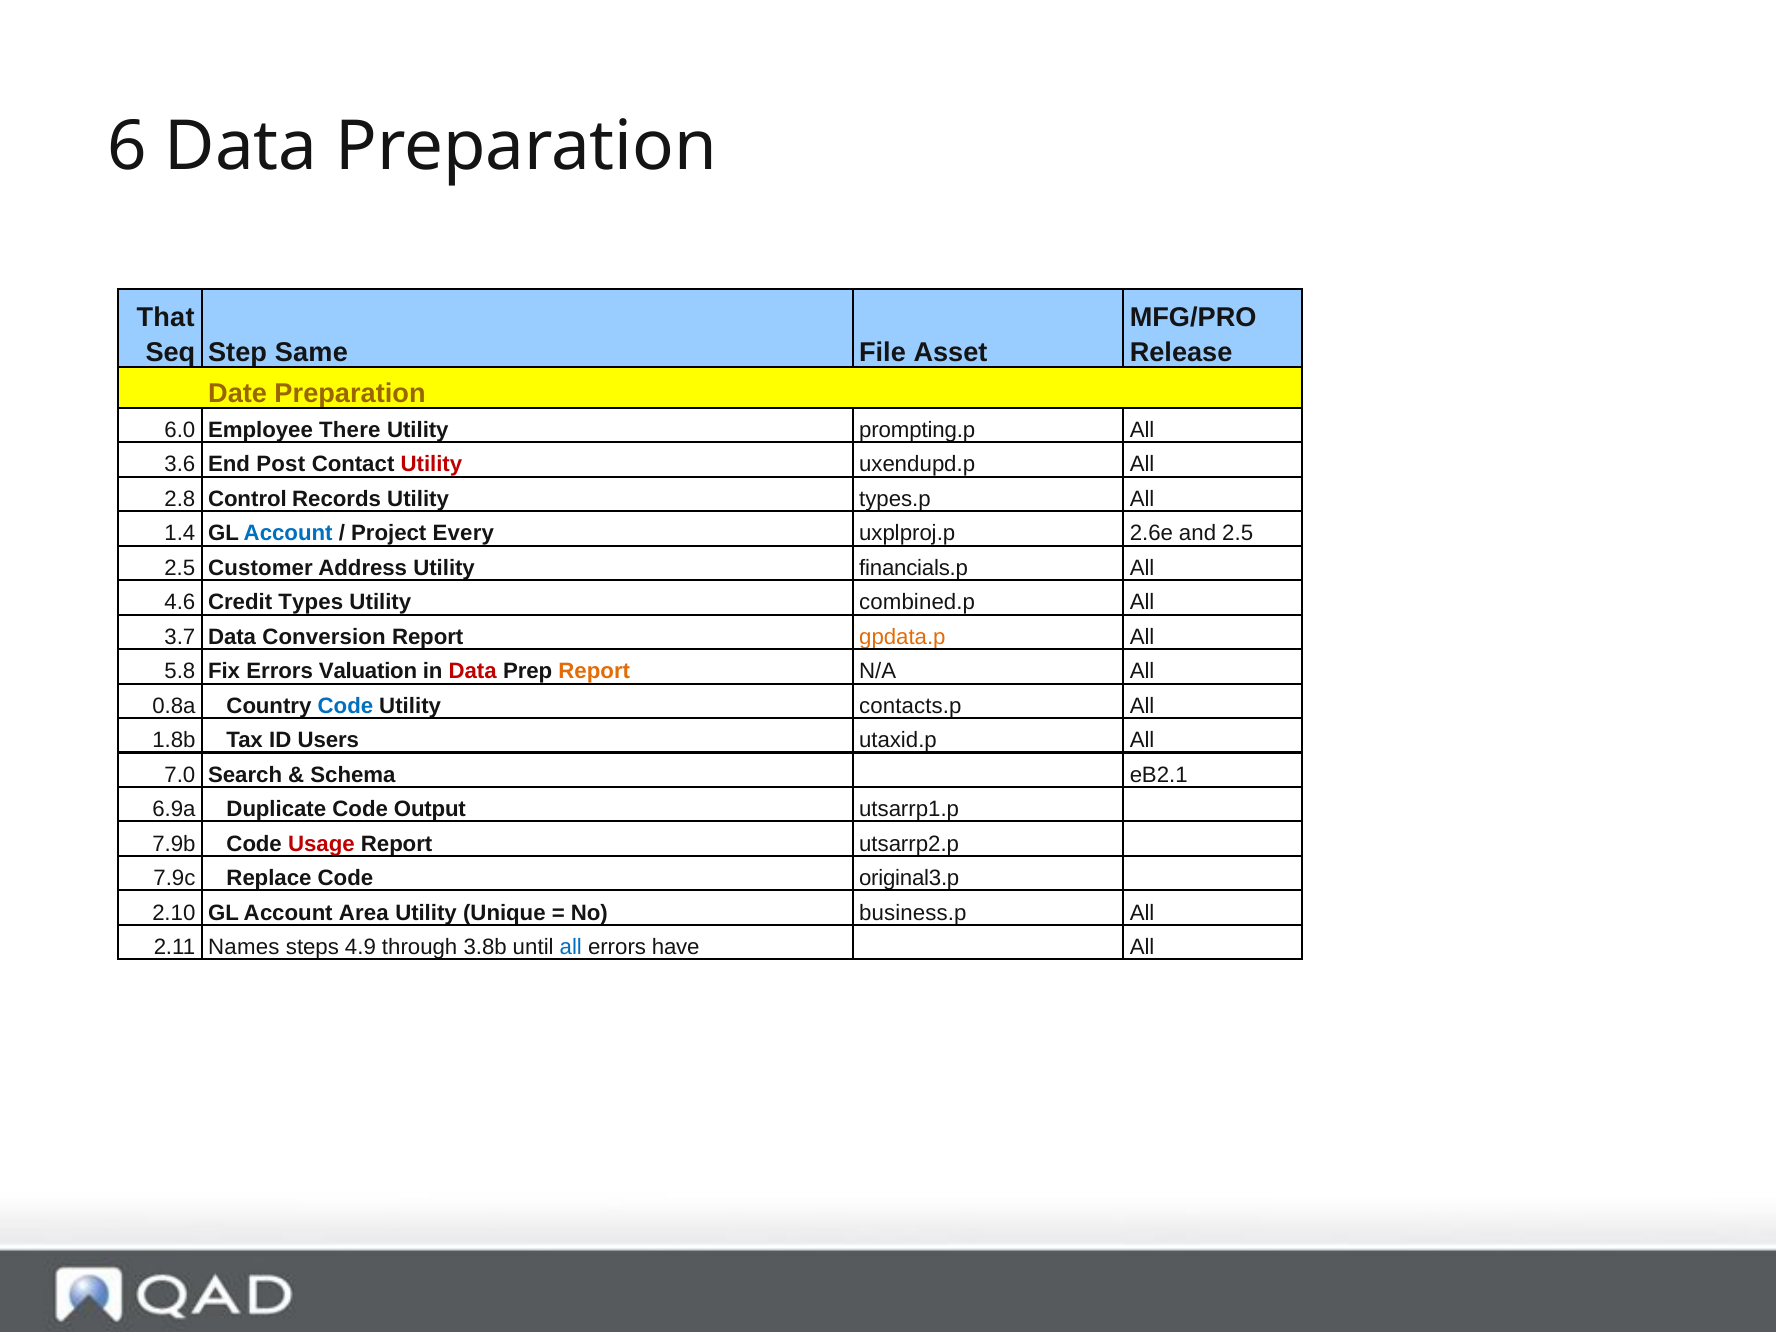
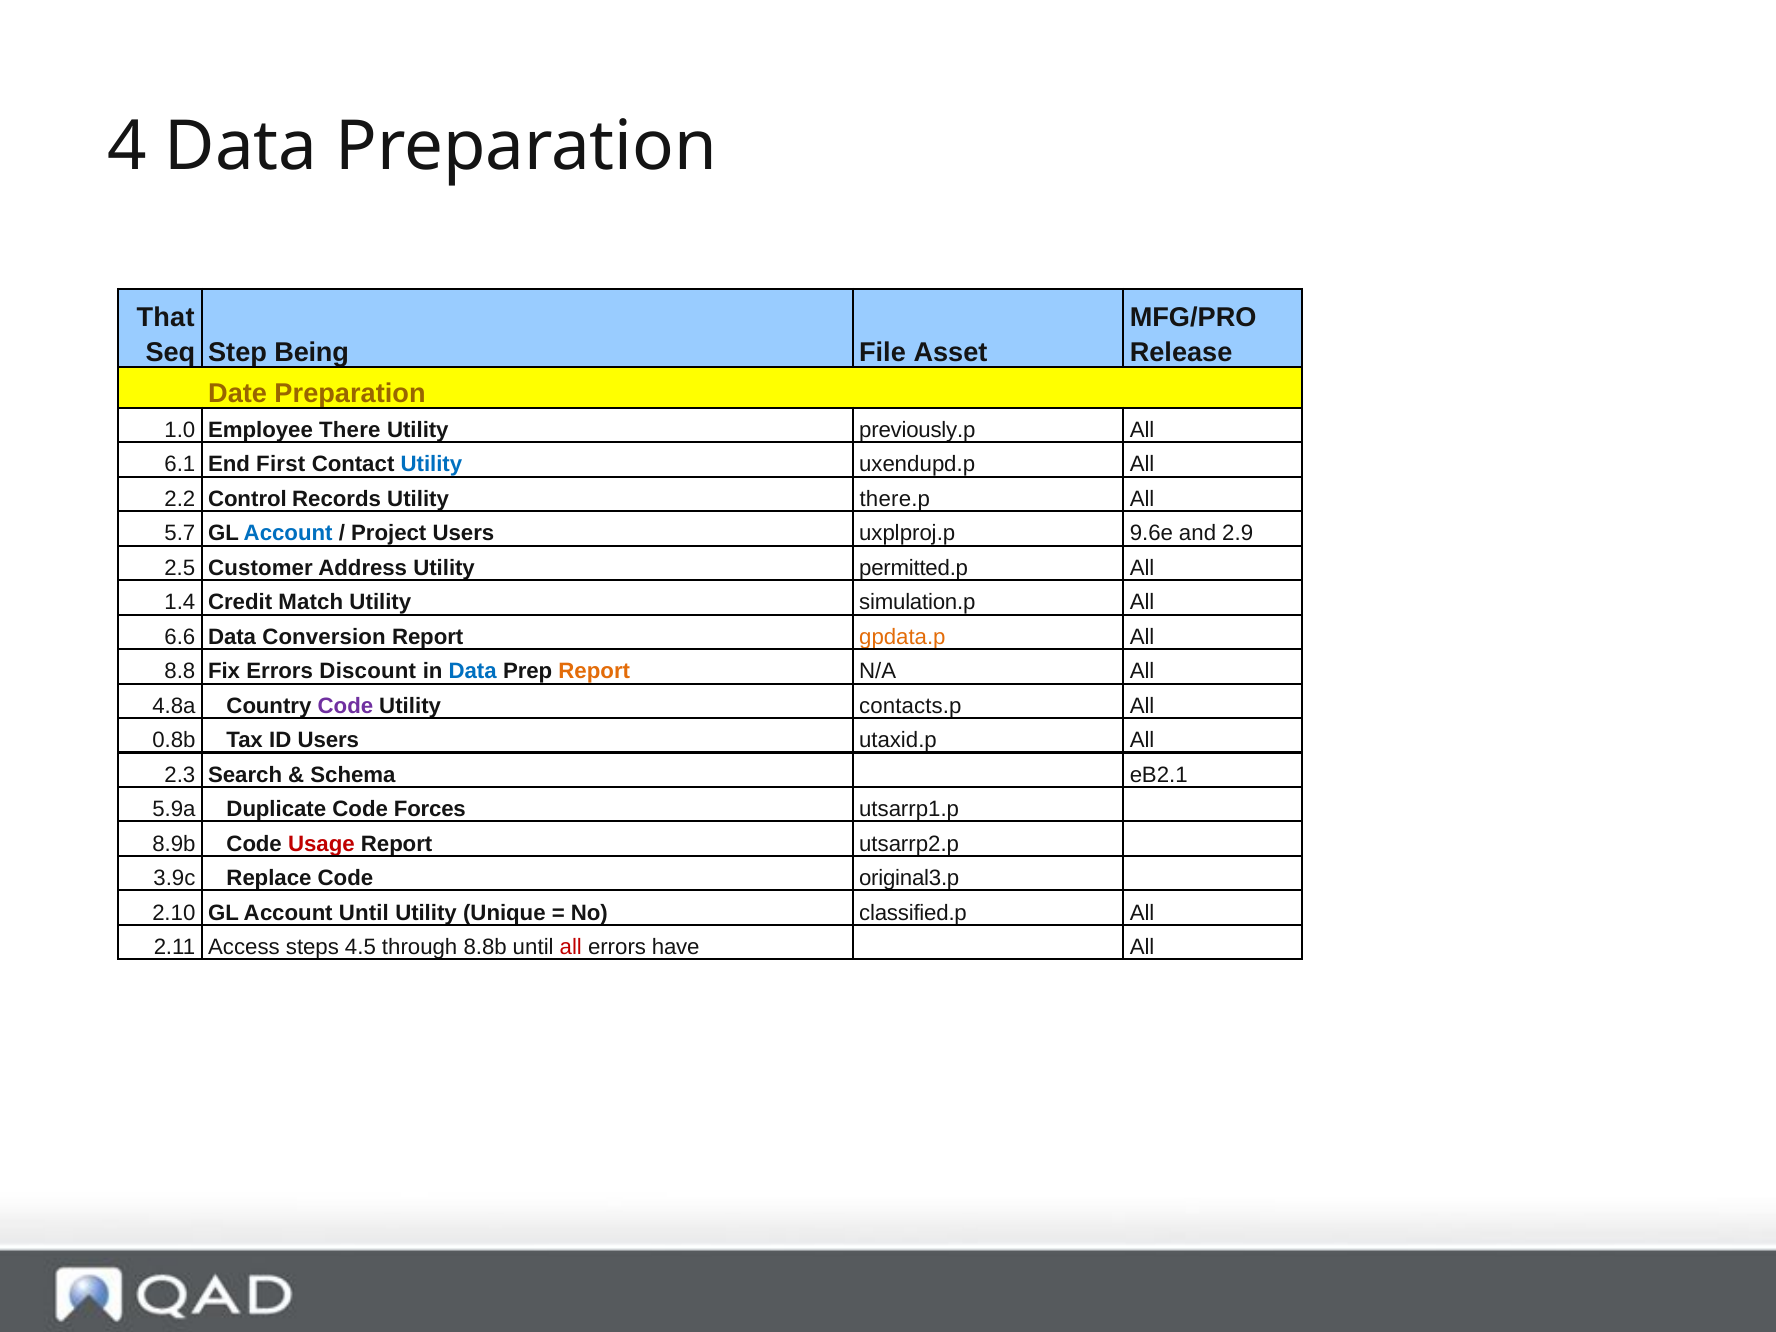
6: 6 -> 4 (127, 147)
Same: Same -> Being (312, 352)
6.0: 6.0 -> 1.0 (180, 430)
prompting.p: prompting.p -> previously.p (917, 430)
3.6: 3.6 -> 6.1 (180, 465)
Post: Post -> First (281, 465)
Utility colour: red -> blue (431, 465)
2.8: 2.8 -> 2.2 (180, 499)
types.p: types.p -> there.p (895, 499)
1.4: 1.4 -> 5.7 (180, 534)
Project Every: Every -> Users (463, 534)
2.6e: 2.6e -> 9.6e (1151, 534)
and 2.5: 2.5 -> 2.9 (1238, 534)
financials.p: financials.p -> permitted.p (914, 568)
4.6: 4.6 -> 1.4 (180, 603)
Types: Types -> Match (311, 603)
combined.p: combined.p -> simulation.p (917, 603)
3.7: 3.7 -> 6.6 (180, 637)
5.8: 5.8 -> 8.8 (180, 671)
Valuation: Valuation -> Discount (368, 671)
Data colour: red -> blue (473, 671)
0.8a: 0.8a -> 4.8a (174, 706)
Code colour: blue -> purple (345, 706)
1.8b: 1.8b -> 0.8b (174, 740)
7.0: 7.0 -> 2.3 (180, 775)
6.9a: 6.9a -> 5.9a (174, 809)
Output: Output -> Forces (430, 809)
7.9b: 7.9b -> 8.9b (174, 844)
7.9c: 7.9c -> 3.9c (174, 878)
Account Area: Area -> Until (364, 913)
business.p: business.p -> classified.p (913, 913)
Names: Names -> Access (244, 947)
4.9: 4.9 -> 4.5 (360, 947)
3.8b: 3.8b -> 8.8b (485, 947)
all colour: blue -> red (571, 947)
